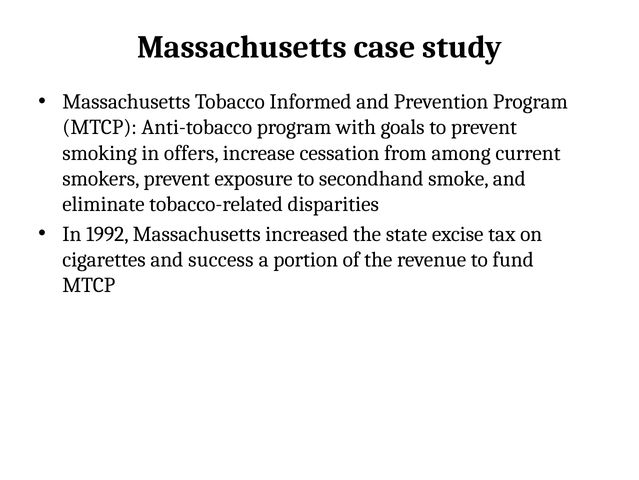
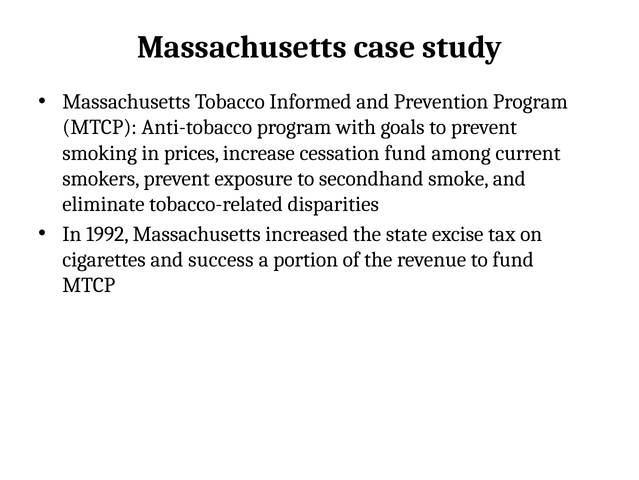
offers: offers -> prices (191, 153)
cessation from: from -> fund (405, 153)
